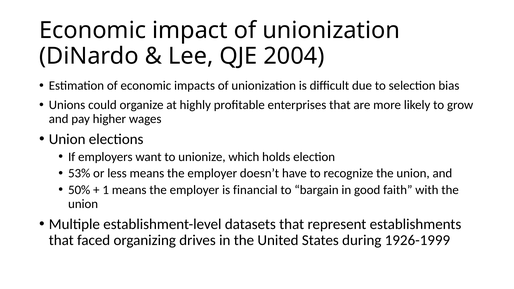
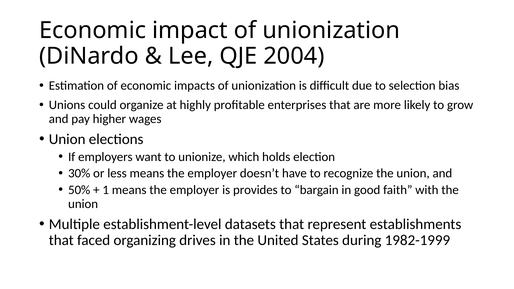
53%: 53% -> 30% (79, 173)
financial: financial -> provides (255, 190)
1926-1999: 1926-1999 -> 1982-1999 (417, 240)
